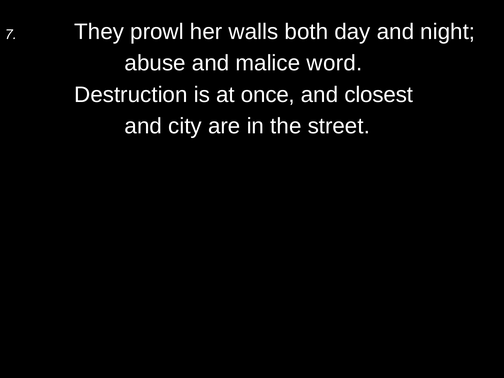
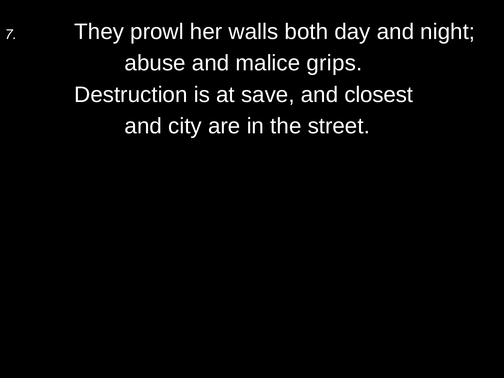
word: word -> grips (334, 63)
once: once -> save (268, 95)
